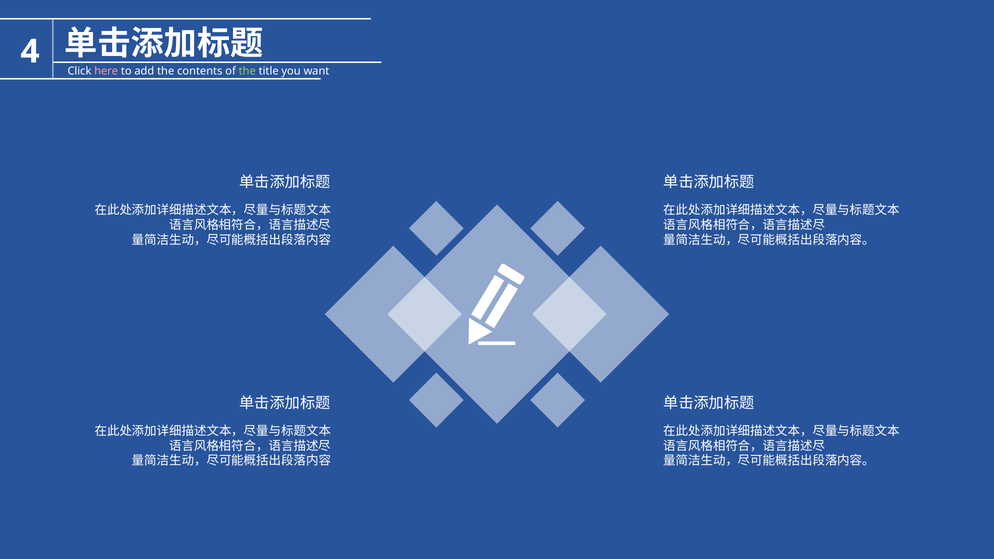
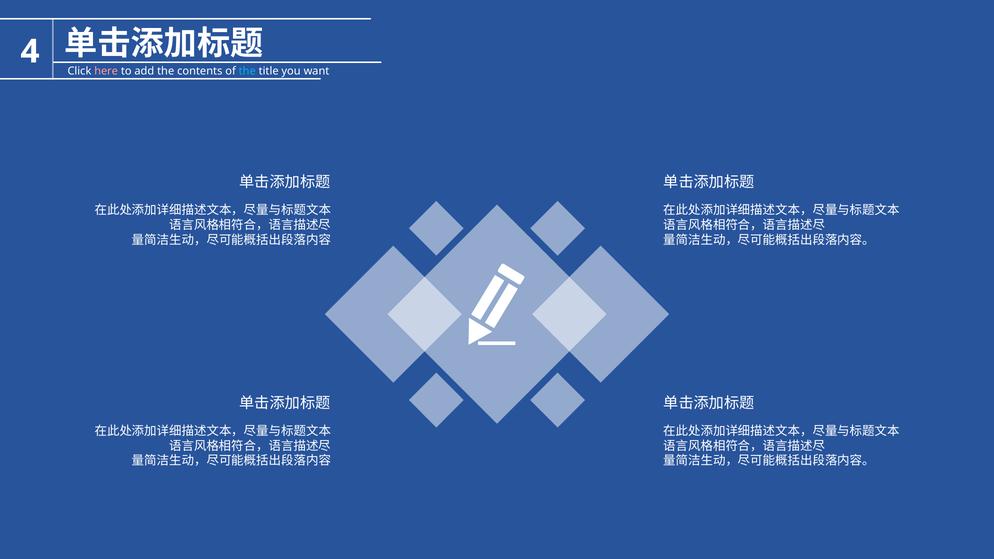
the colour: light green -> light blue (247, 71)
